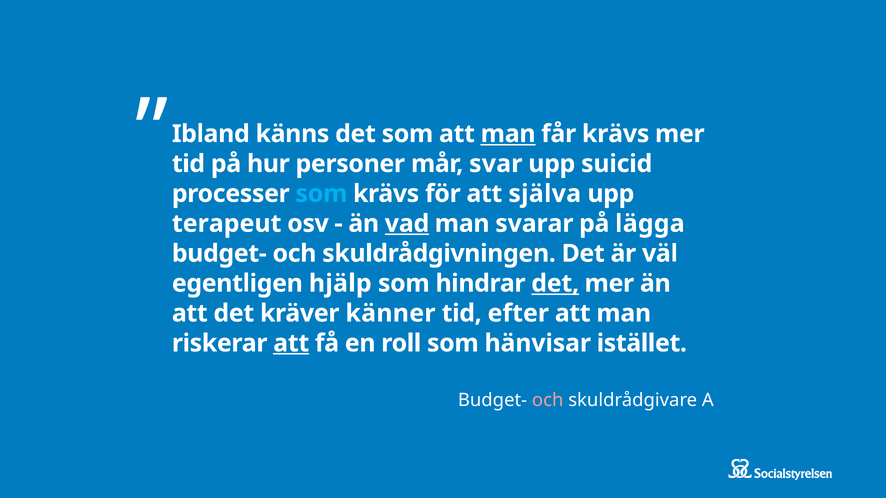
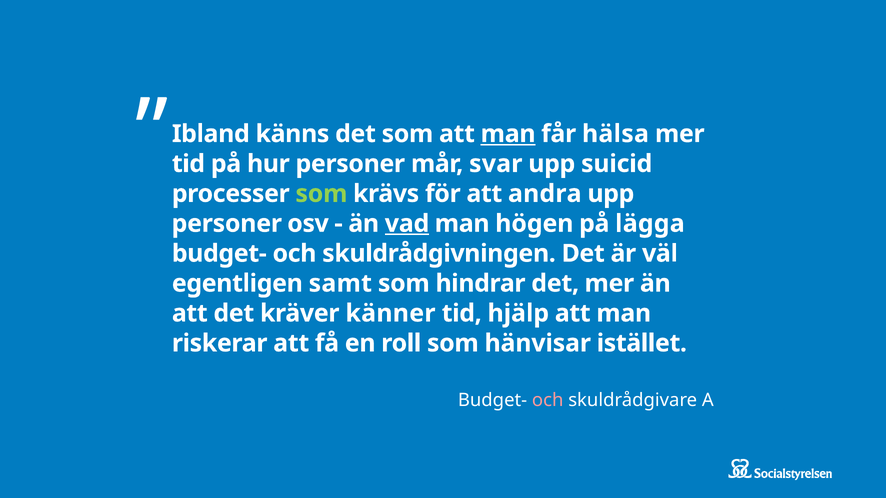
får krävs: krävs -> hälsa (615, 134)
som colour: light blue -> light green (321, 194)
själva: själva -> andra (545, 194)
terapeut: terapeut -> personer (227, 224)
svarar: svarar -> högen (534, 224)
hjälp: hjälp -> samt (340, 284)
det underline: present -> none (555, 284)
efter: efter -> hjälp (518, 314)
att underline: present -> none (291, 343)
